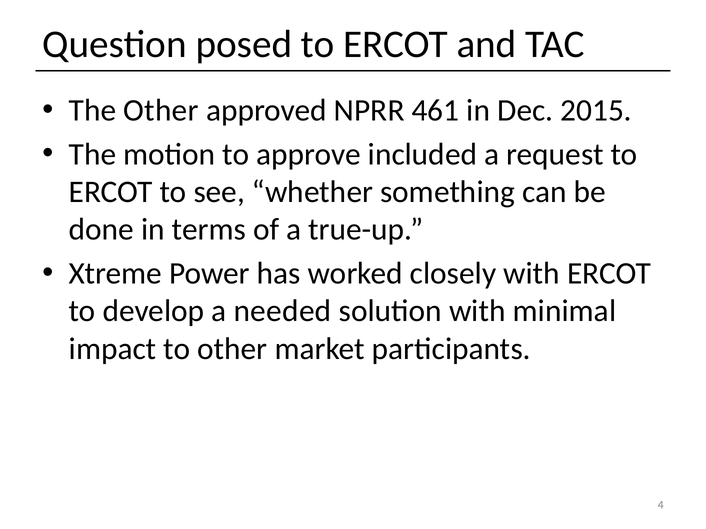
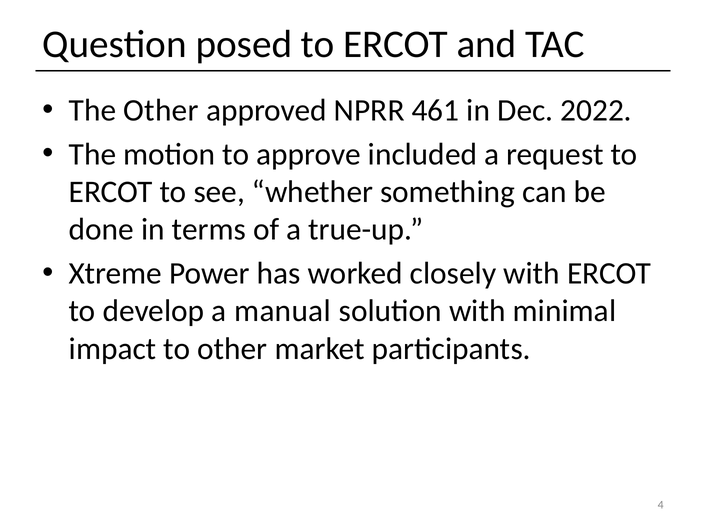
2015: 2015 -> 2022 (596, 110)
needed: needed -> manual (283, 311)
